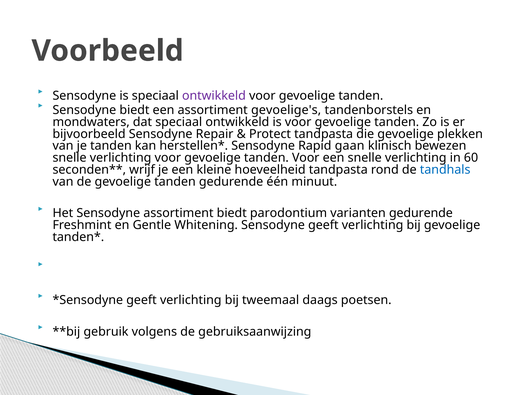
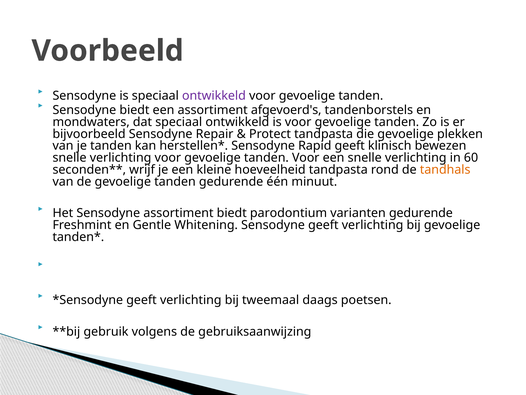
gevoelige's: gevoelige's -> afgevoerd's (286, 110)
Rapid gaan: gaan -> geeft (350, 146)
tandhals colour: blue -> orange (445, 170)
